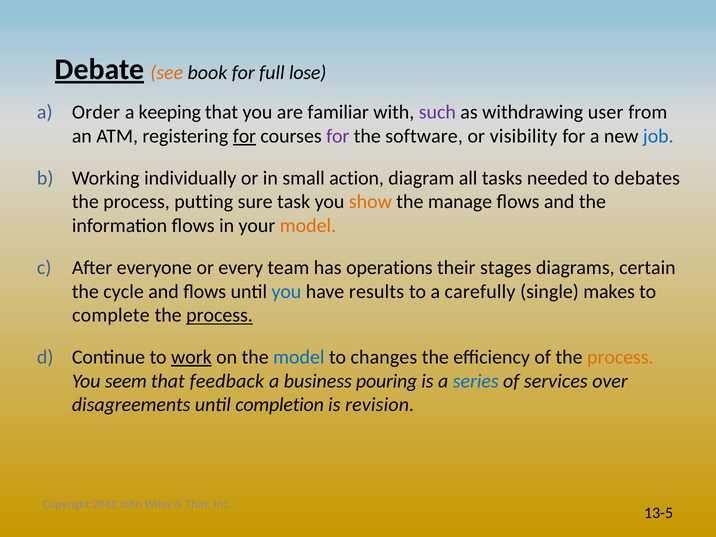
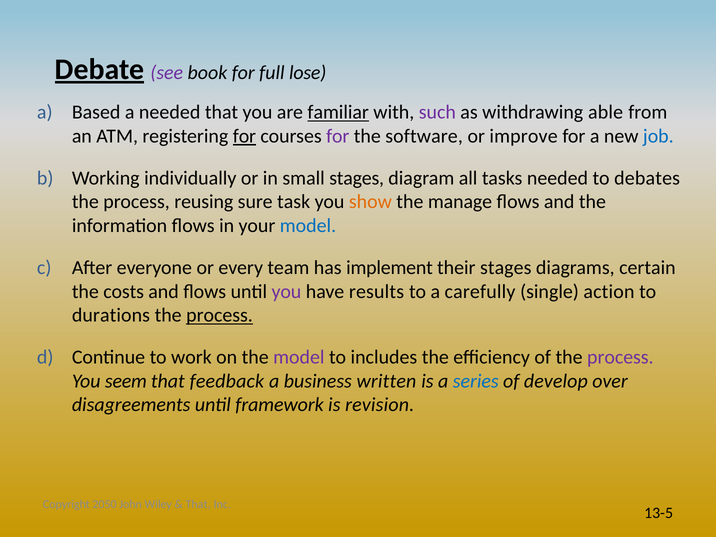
see colour: orange -> purple (167, 73)
Order: Order -> Based (96, 112)
a keeping: keeping -> needed (170, 112)
familiar underline: none -> present (338, 112)
user: user -> able (606, 112)
visibility: visibility -> improve (524, 136)
small action: action -> stages (357, 178)
putting: putting -> reusing (204, 202)
model colour: orange -> blue (308, 226)
operations: operations -> implement (389, 268)
cycle: cycle -> costs (124, 291)
you colour: blue -> purple (286, 291)
makes: makes -> action (609, 291)
complete: complete -> durations (111, 315)
work underline: present -> none (191, 357)
model colour: blue -> purple (299, 357)
changes: changes -> includes (384, 357)
process colour: orange -> purple (620, 357)
pouring: pouring -> written (386, 381)
services: services -> develop (556, 381)
completion: completion -> framework (280, 405)
2042: 2042 -> 2050 (105, 504)
